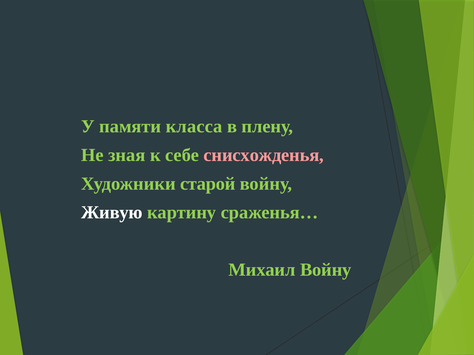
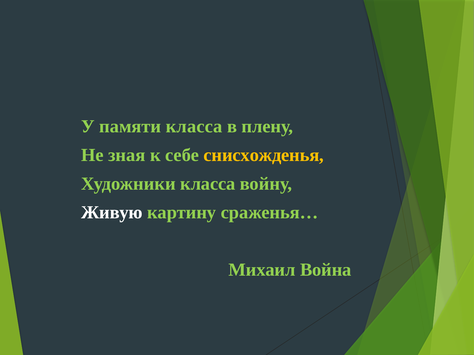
снисхожденья colour: pink -> yellow (264, 155)
Художники старой: старой -> класса (208, 184)
Михаил Войну: Войну -> Война (326, 270)
